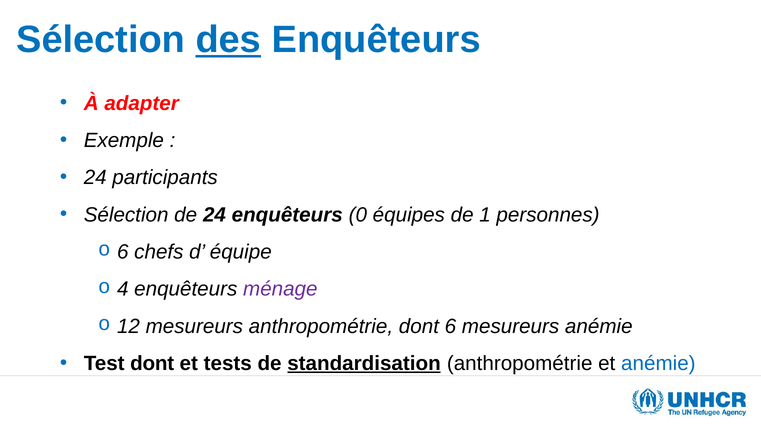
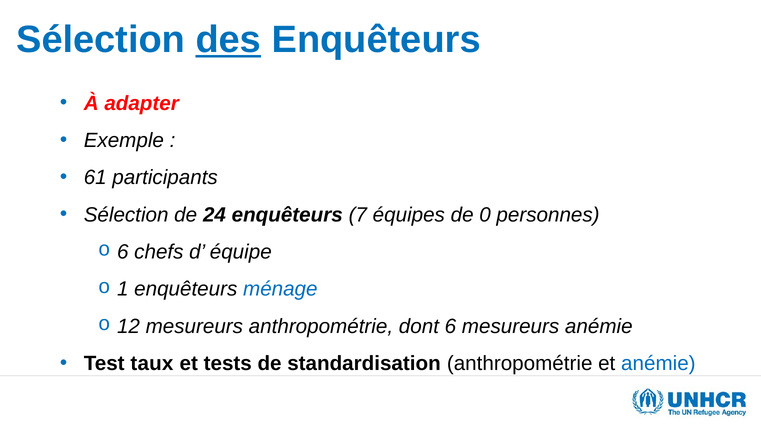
24: 24 -> 61 (95, 178)
0: 0 -> 7 (358, 215)
1: 1 -> 0 (485, 215)
4: 4 -> 1 (123, 289)
ménage colour: purple -> blue (280, 289)
Test dont: dont -> taux (152, 363)
standardisation underline: present -> none (364, 363)
